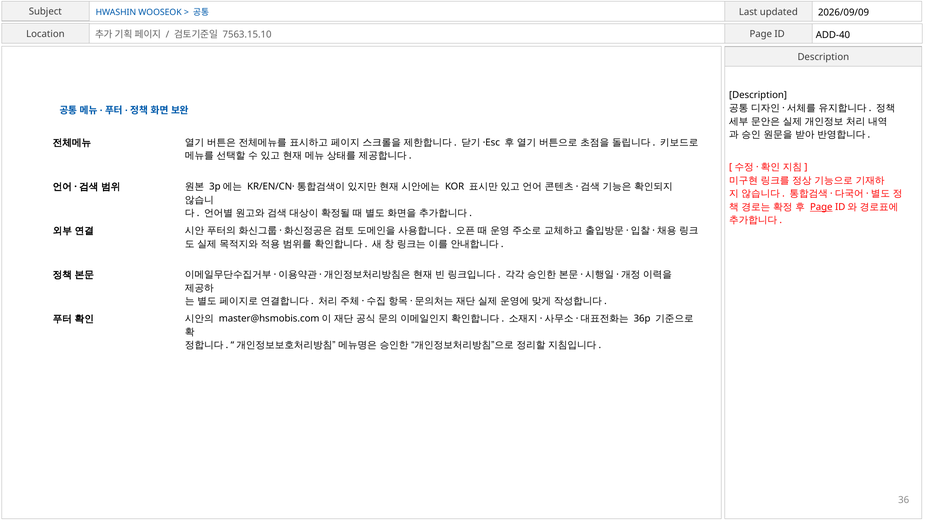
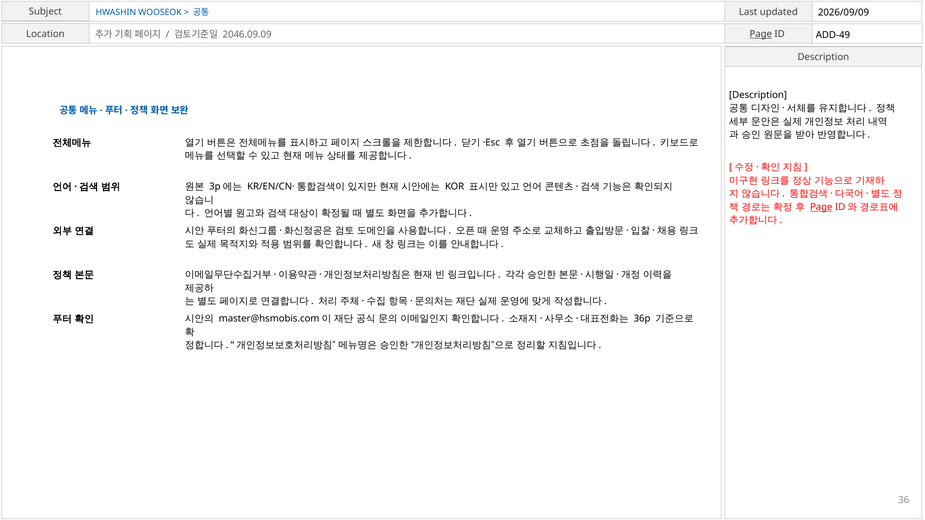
7563.15.10: 7563.15.10 -> 2046.09.09 (247, 34)
Page underline: none -> present (761, 34)
ADD-40: ADD-40 -> ADD-49 (833, 35)
